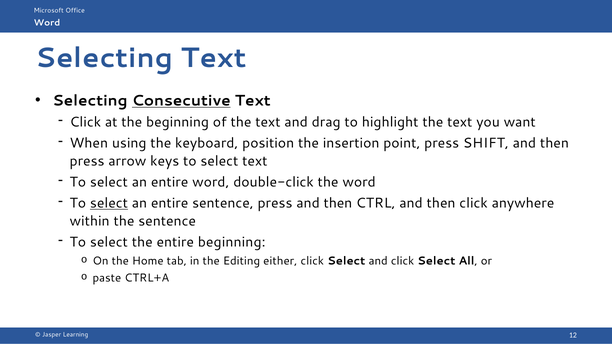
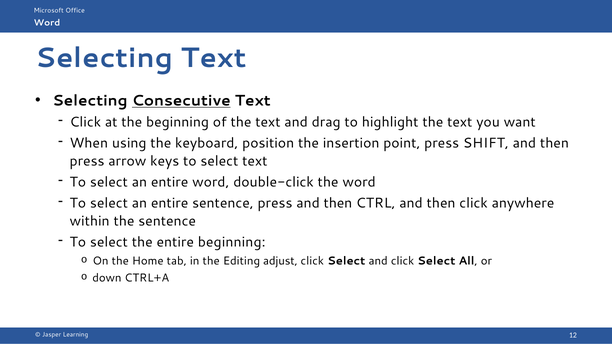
select underline: present -> none (109, 203)
either: either -> adjust (280, 261)
paste: paste -> down (107, 278)
